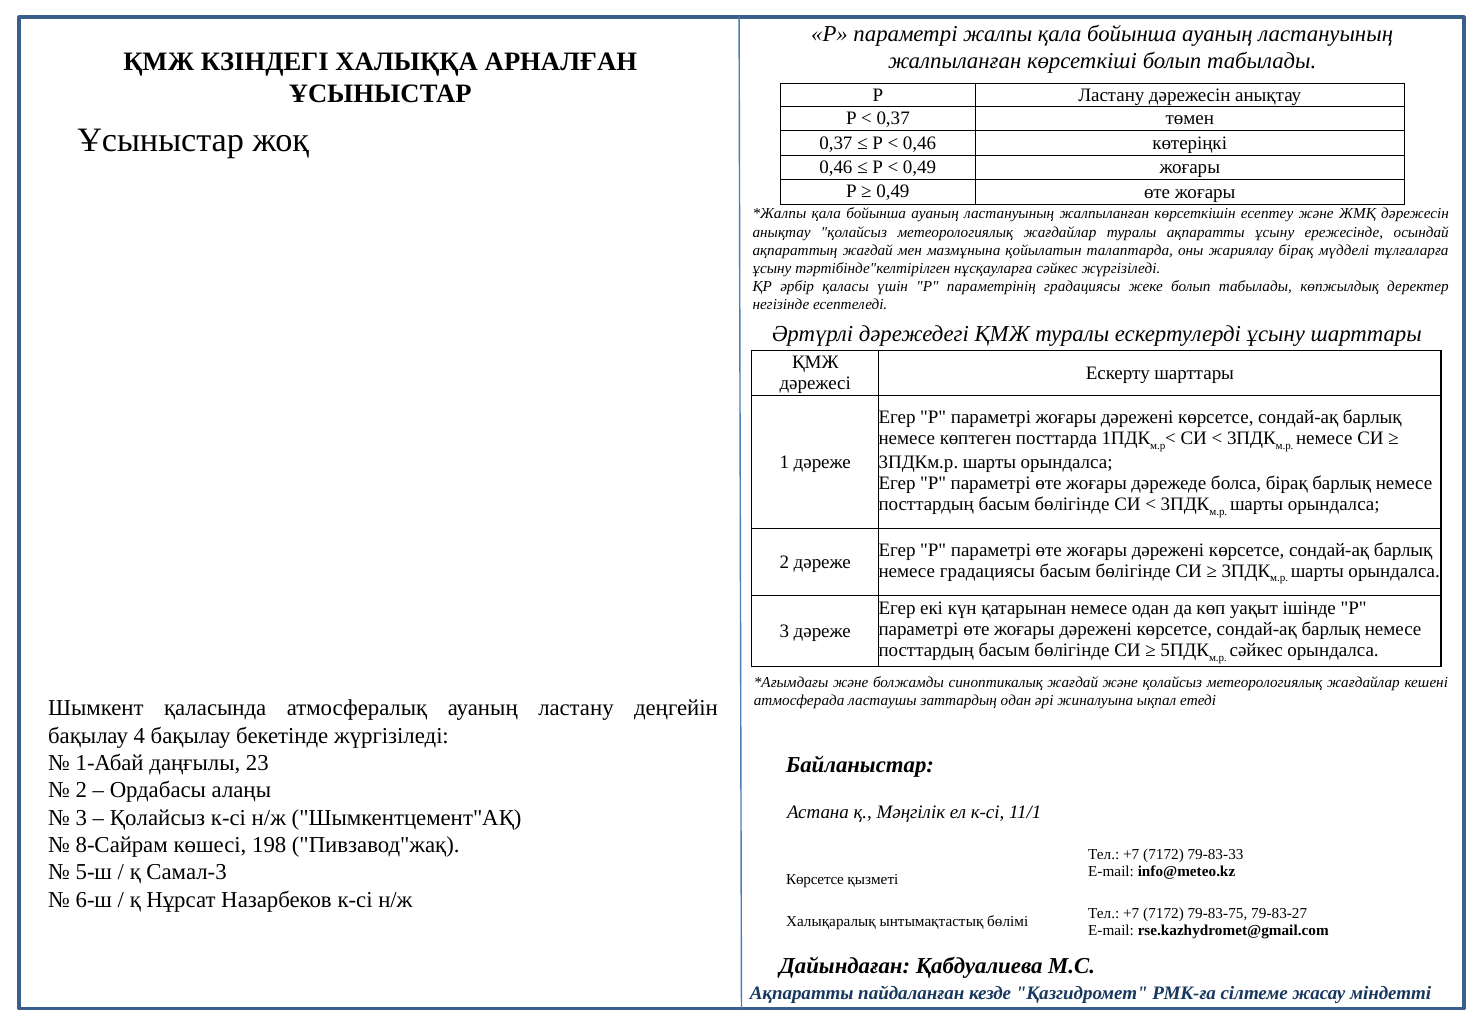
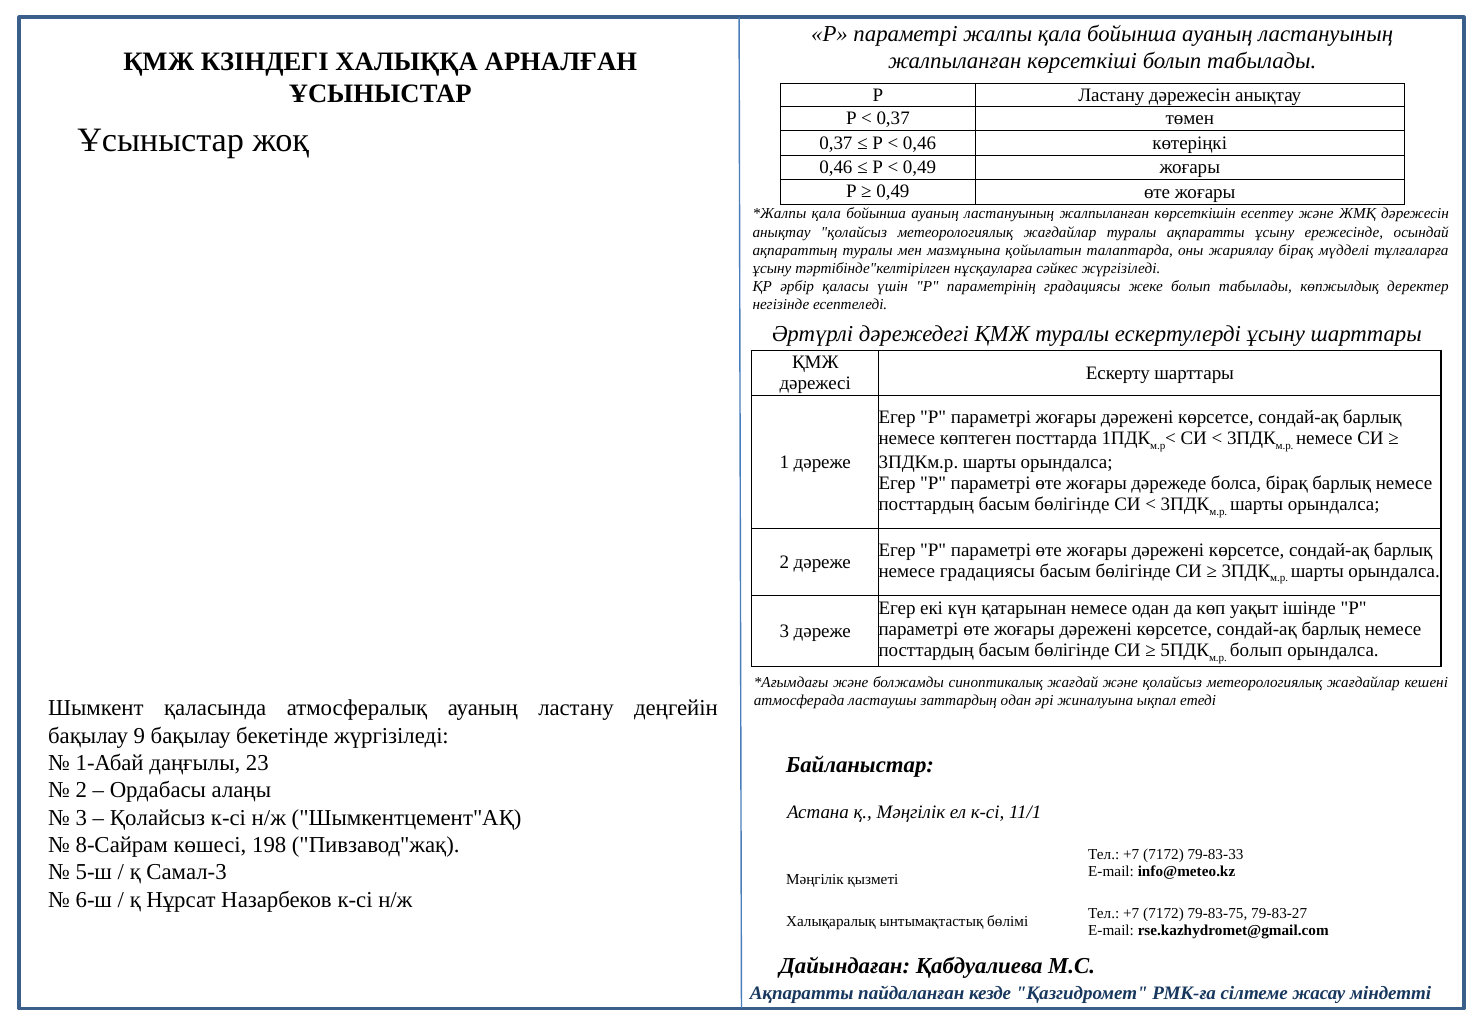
ақпараттың жағдай: жағдай -> туралы (868, 250)
сәйкес: сәйкес -> болып (1256, 651)
4: 4 -> 9 (139, 736)
Көрсетсе: Көрсетсе -> Мәңгілік (815, 880)
